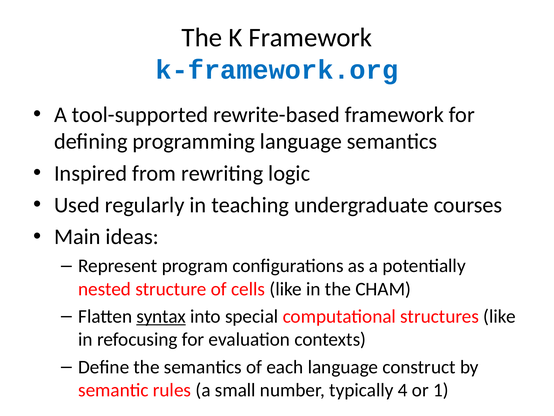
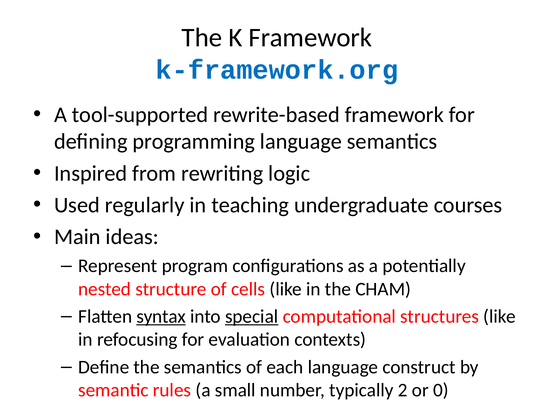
special underline: none -> present (252, 316)
4: 4 -> 2 (403, 390)
1: 1 -> 0 (441, 390)
